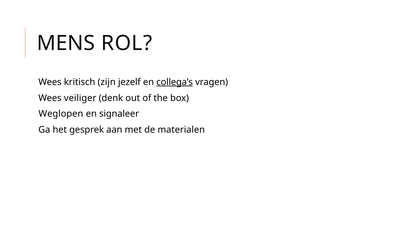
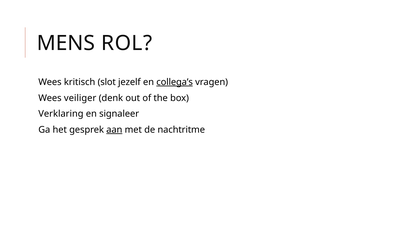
zijn: zijn -> slot (107, 82)
Weglopen: Weglopen -> Verklaring (61, 114)
aan underline: none -> present (114, 130)
materialen: materialen -> nachtritme (181, 130)
